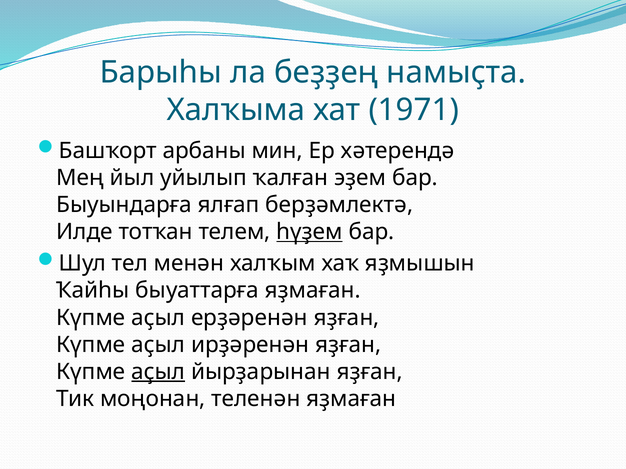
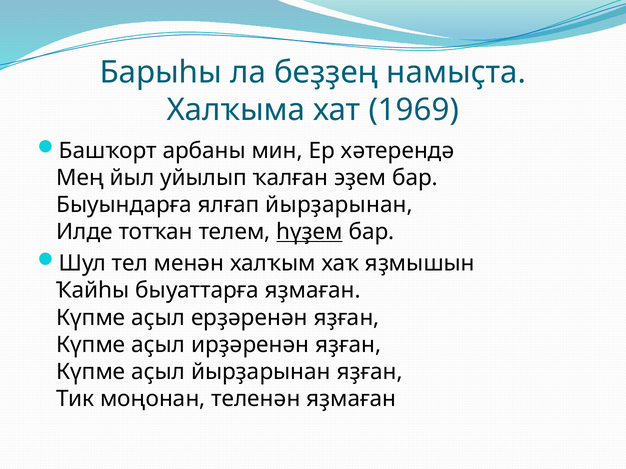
1971: 1971 -> 1969 (414, 110)
ялғап берҙәмлектә: берҙәмлектә -> йырҙарынан (339, 205)
аҫыл underline: present -> none (158, 372)
